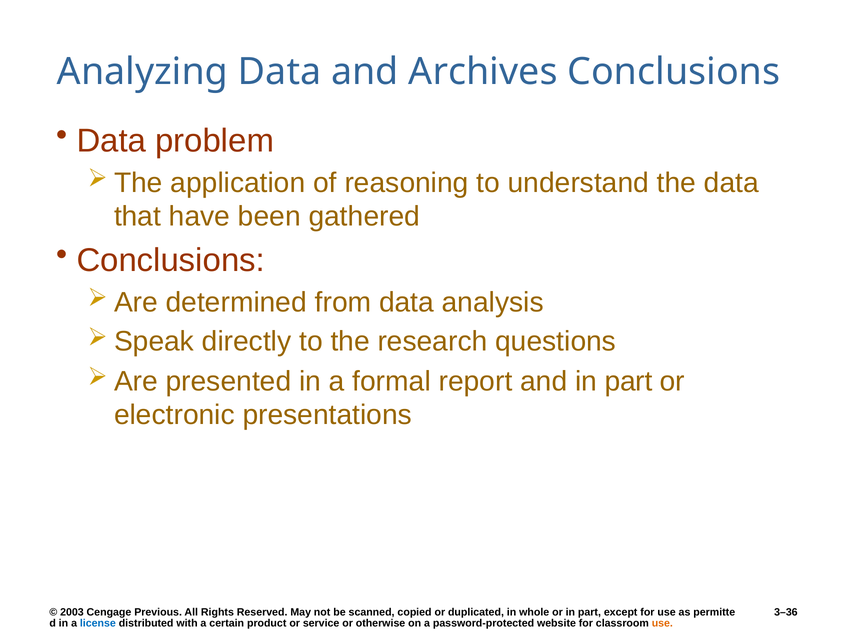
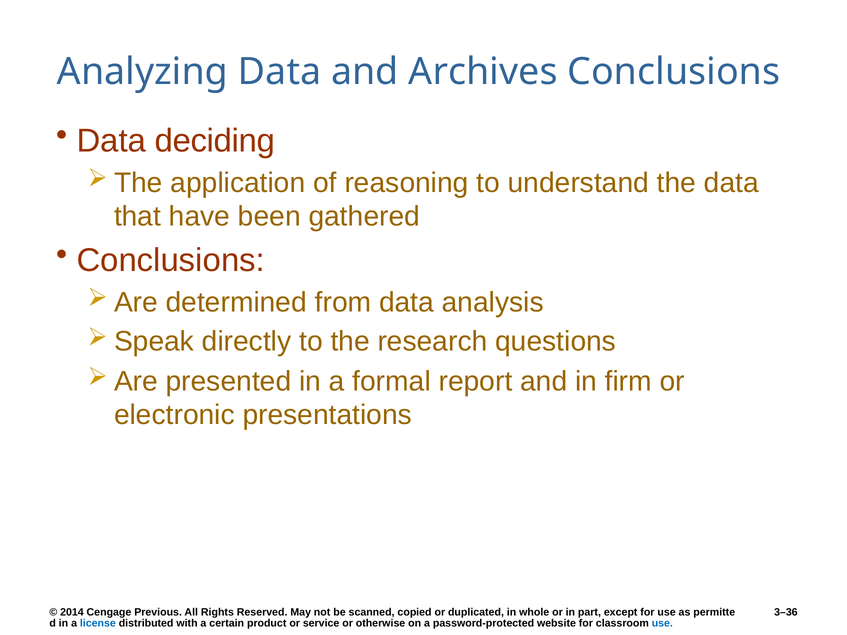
problem: problem -> deciding (215, 141)
and in part: part -> firm (628, 381)
2003: 2003 -> 2014 (72, 613)
use colour: orange -> blue (662, 623)
